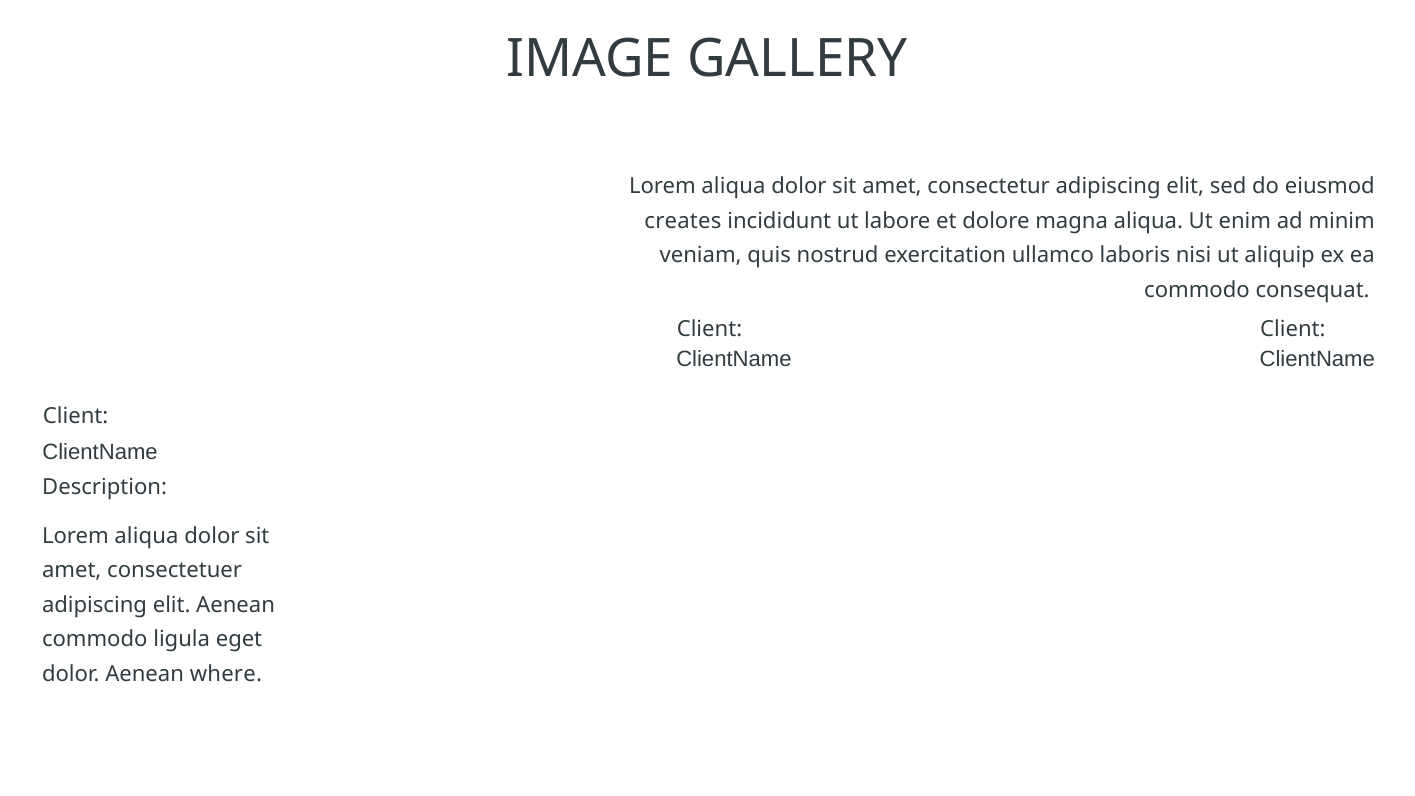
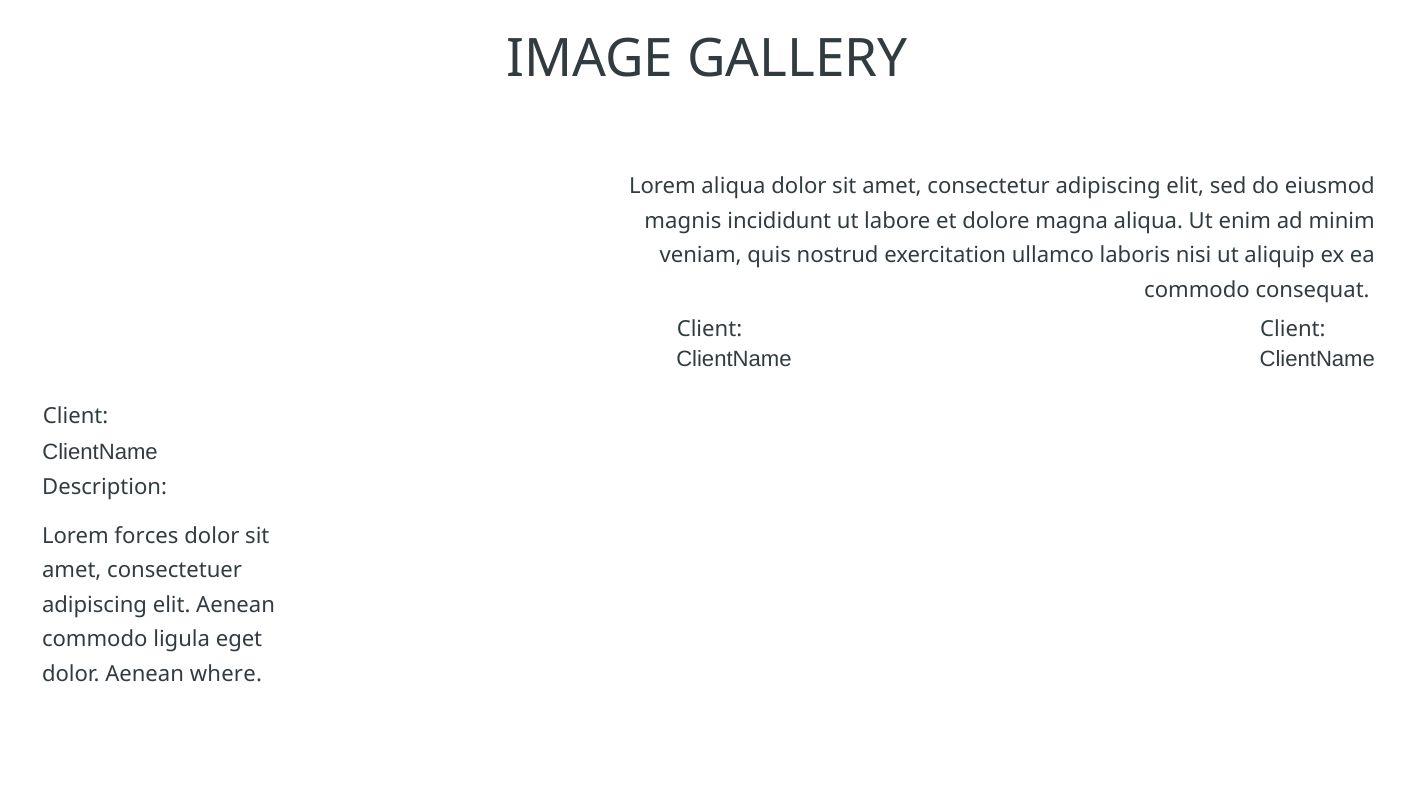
creates: creates -> magnis (683, 221)
aliqua: aliqua -> forces (147, 536)
